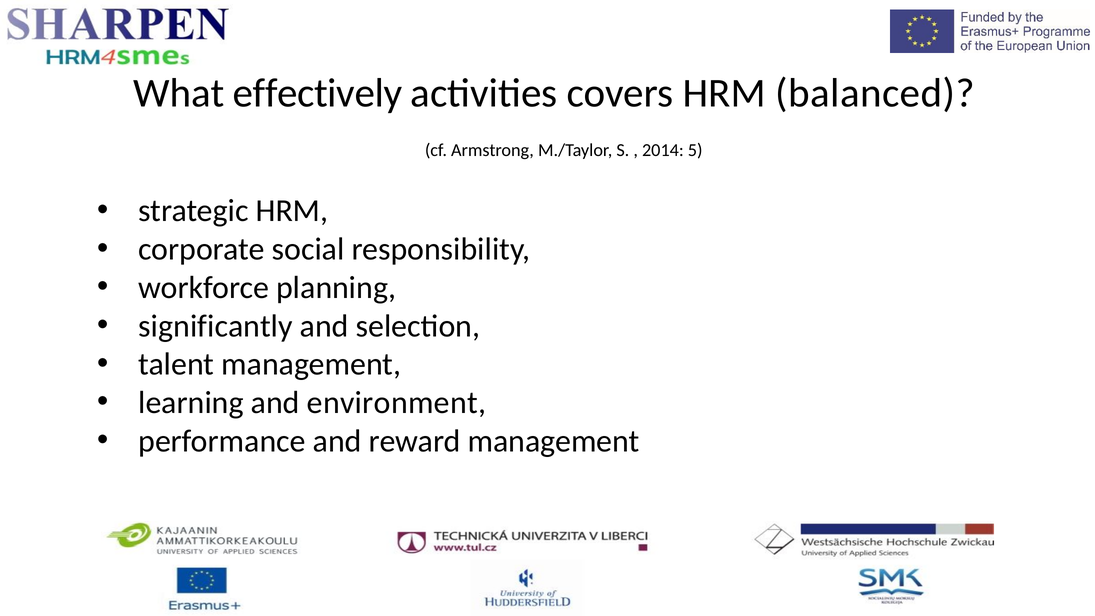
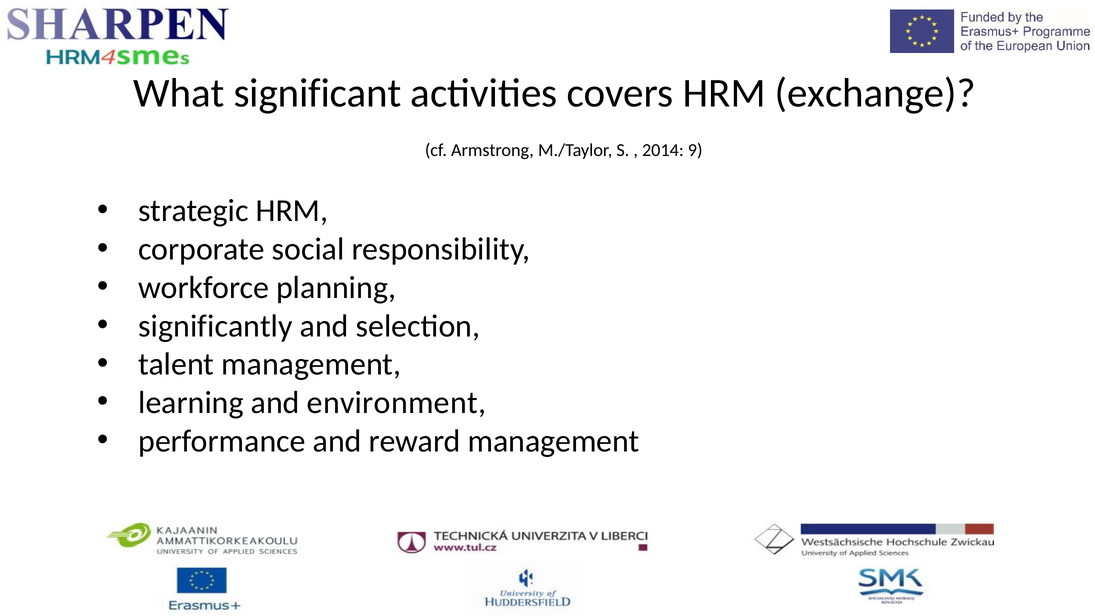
effectively: effectively -> significant (317, 93)
balanced: balanced -> exchange (875, 93)
5: 5 -> 9 (695, 150)
